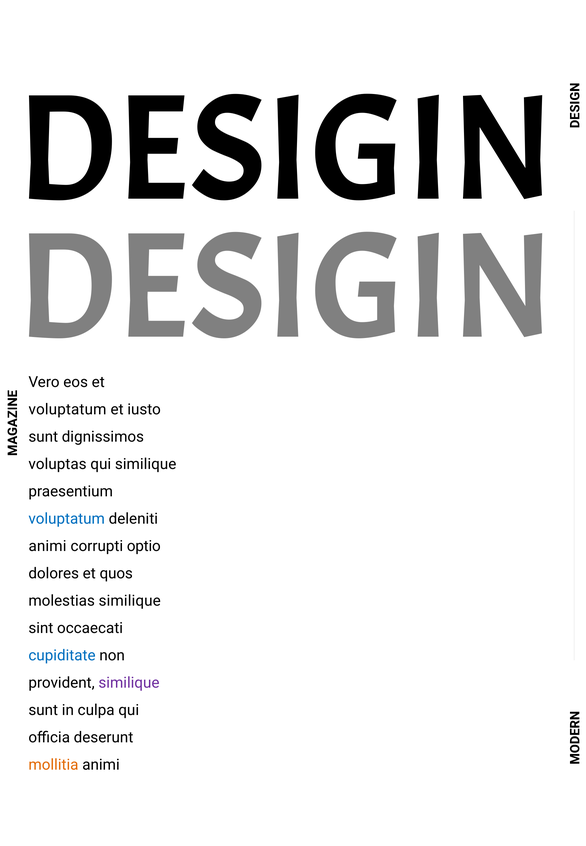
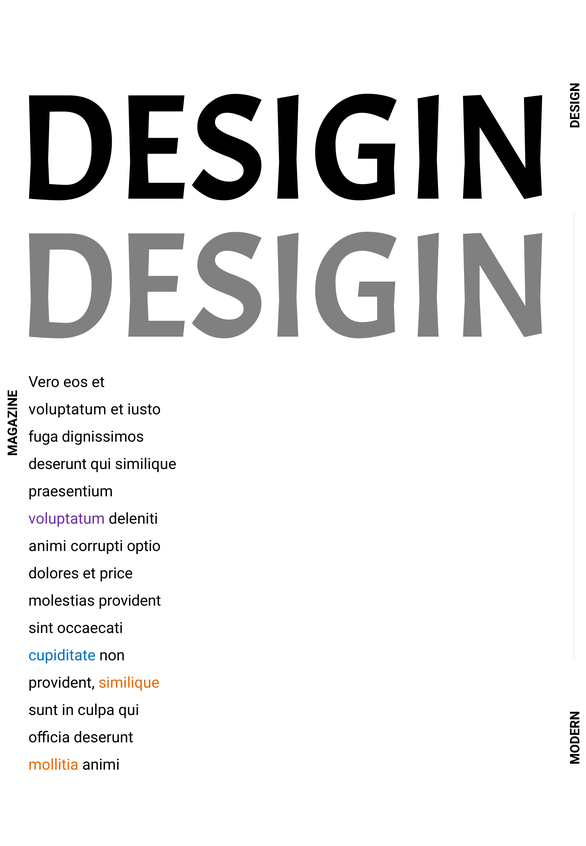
sunt: sunt -> fuga (43, 437)
voluptas: voluptas -> deserunt (58, 464)
voluptatum colour: blue -> purple (67, 519)
quos: quos -> price (116, 574)
molestias similique: similique -> provident (130, 601)
similique colour: purple -> orange (129, 683)
